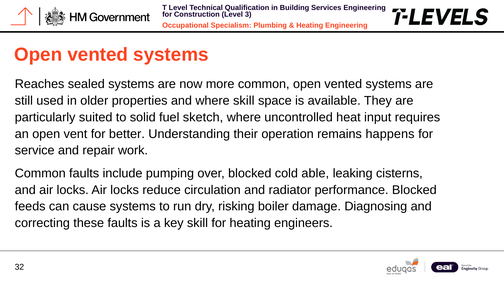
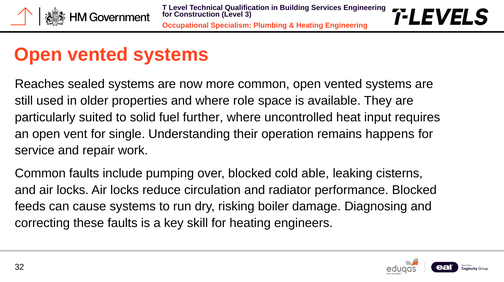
where skill: skill -> role (244, 101)
sketch: sketch -> further (203, 117)
better: better -> single (127, 134)
